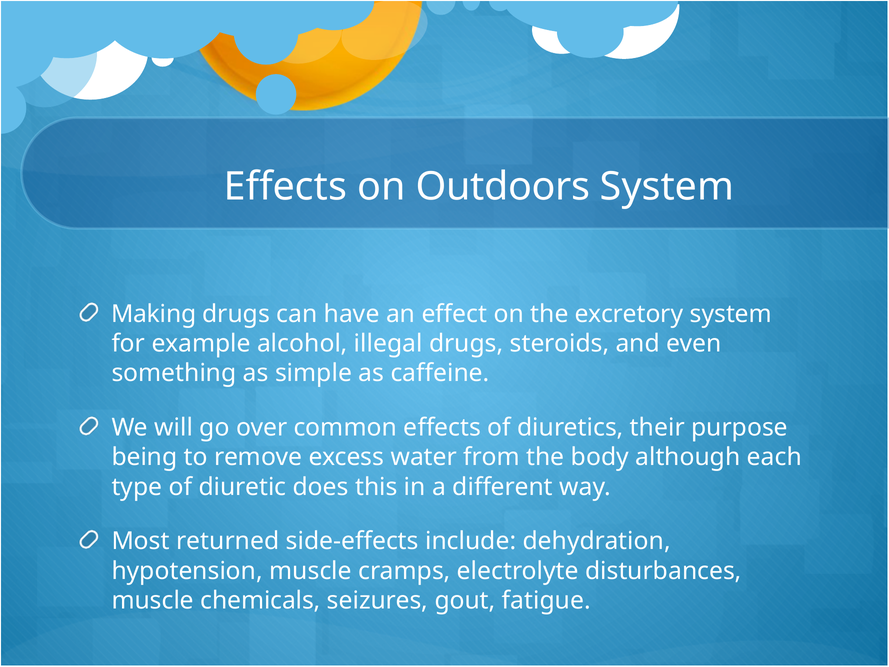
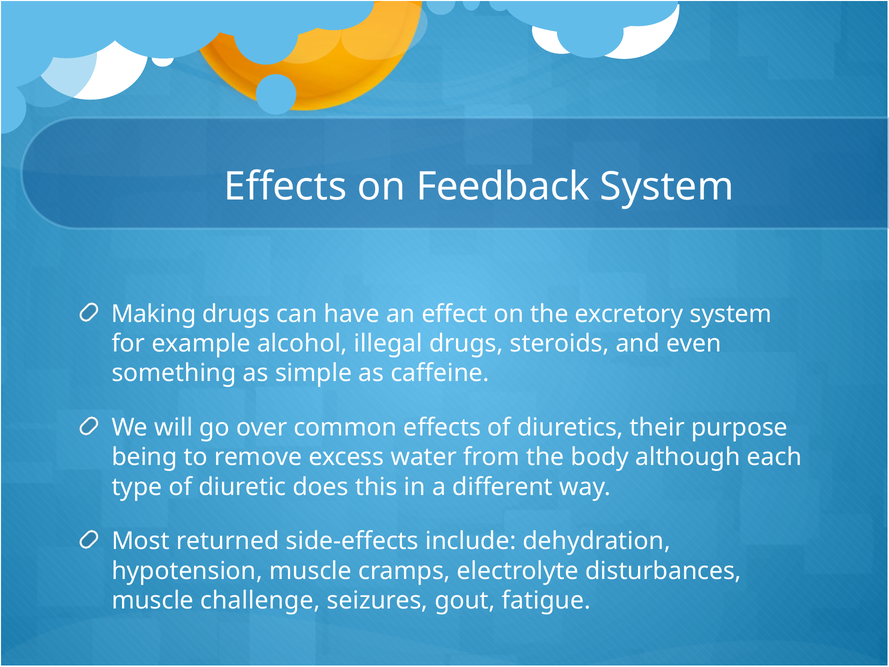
Outdoors: Outdoors -> Feedback (503, 187)
chemicals: chemicals -> challenge (260, 600)
